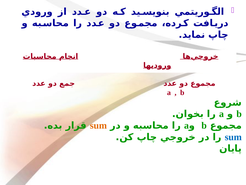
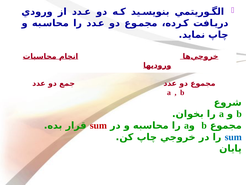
sum colour: orange -> red (98, 125)
